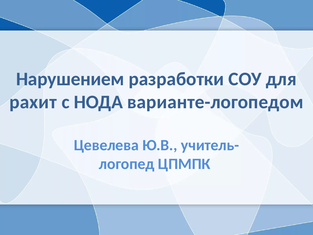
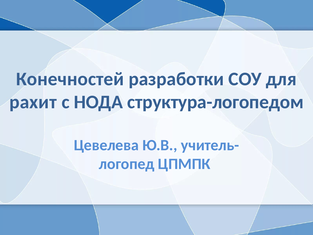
Нарушением: Нарушением -> Конечностей (70, 79)
варианте-логопедом: варианте-логопедом -> структура-логопедом (215, 102)
